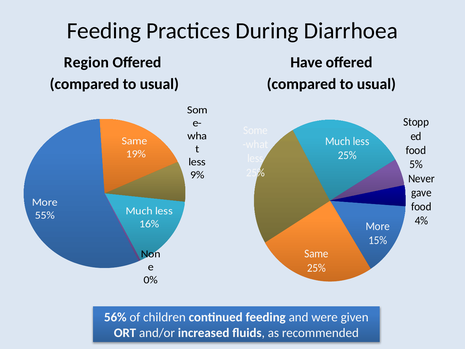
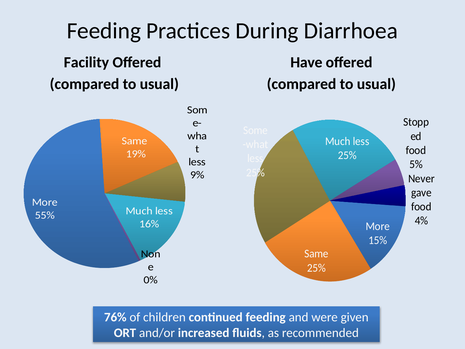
Region: Region -> Facility (86, 62)
56%: 56% -> 76% (115, 317)
